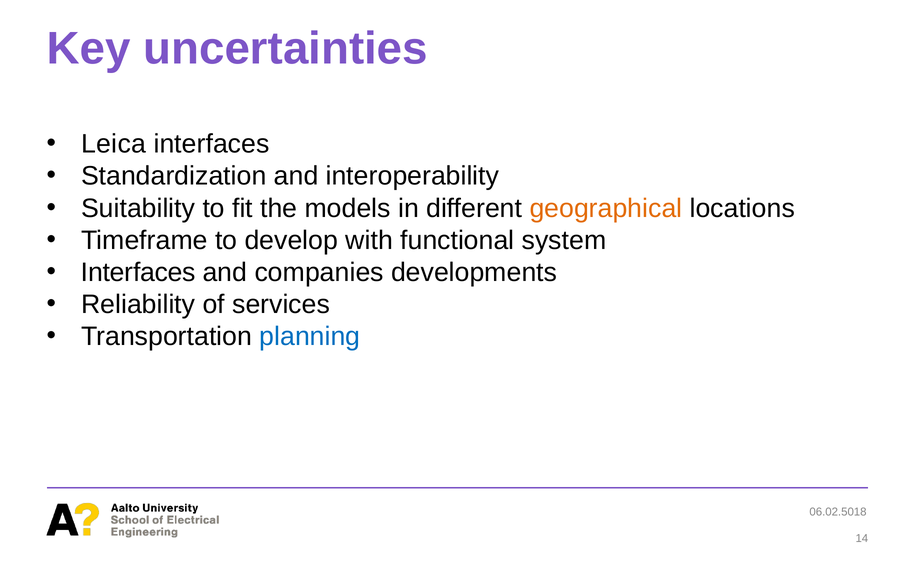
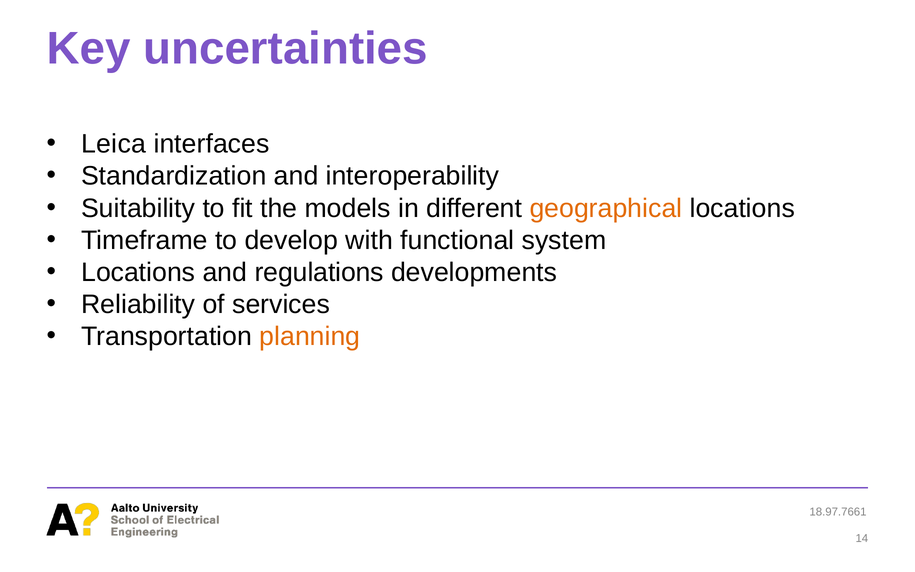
Interfaces: Interfaces -> Locations (138, 272)
companies: companies -> regulations (319, 272)
planning colour: blue -> orange (310, 336)
06.02.5018: 06.02.5018 -> 18.97.7661 (838, 512)
